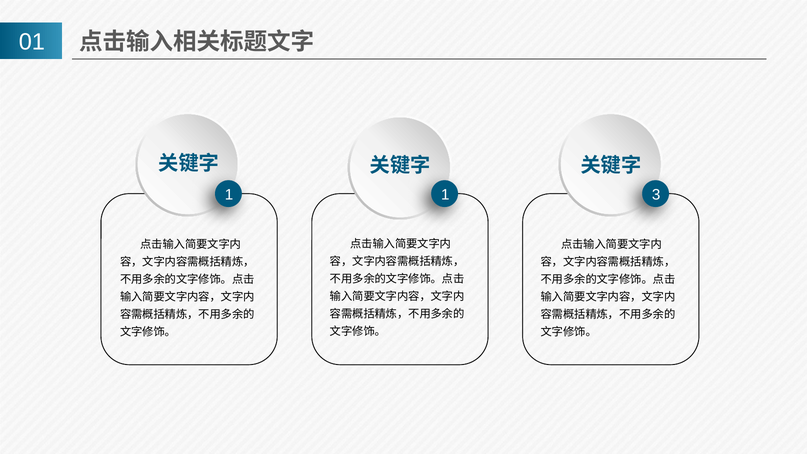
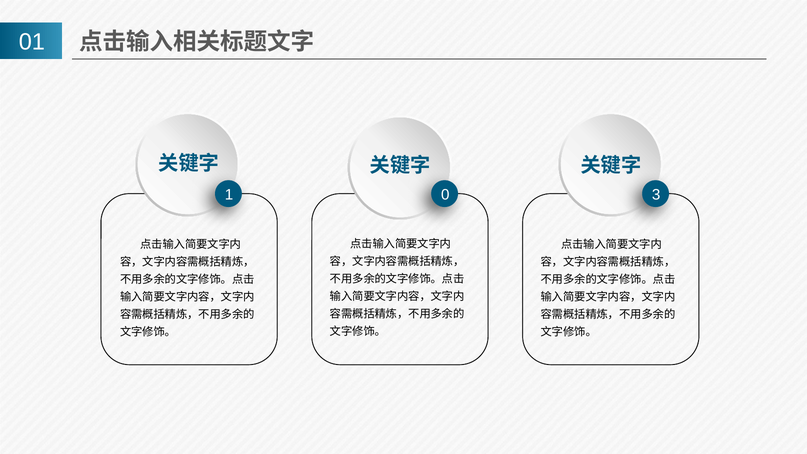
1 1: 1 -> 0 (445, 195)
